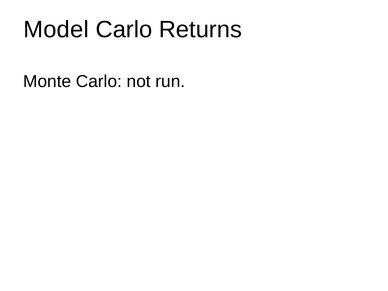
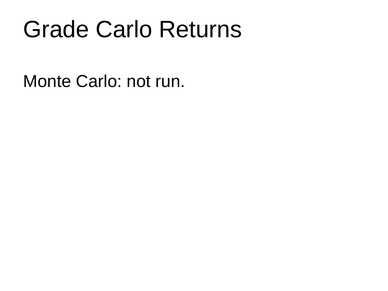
Model: Model -> Grade (56, 29)
